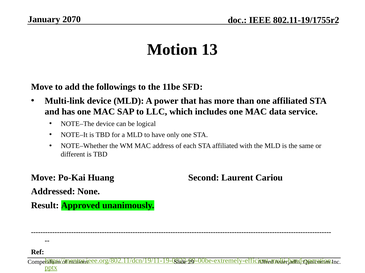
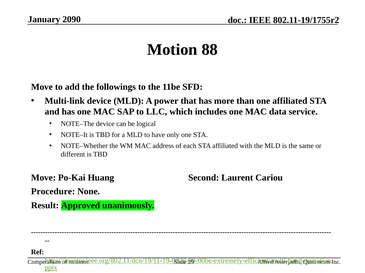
2070: 2070 -> 2090 (72, 19)
13: 13 -> 88 (210, 50)
Addressed: Addressed -> Procedure (53, 192)
